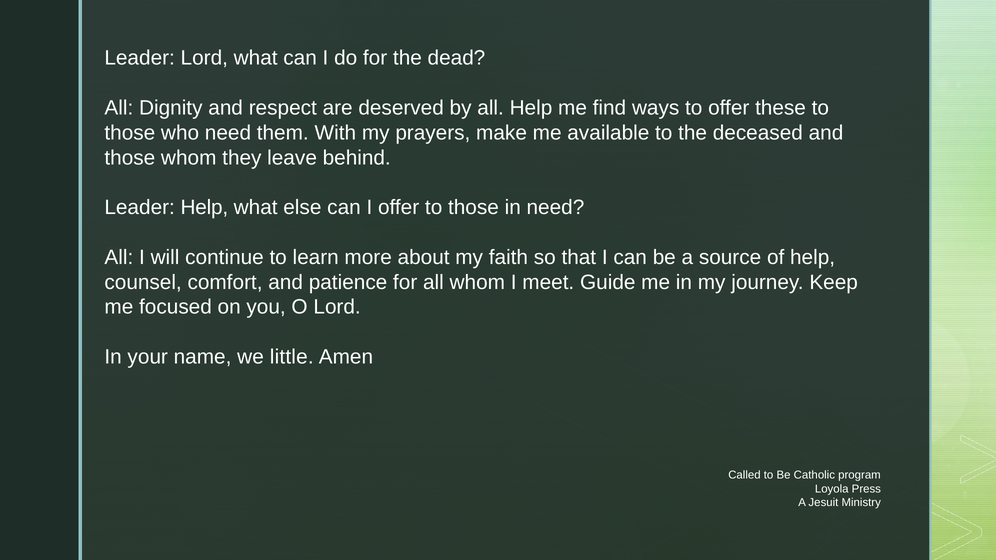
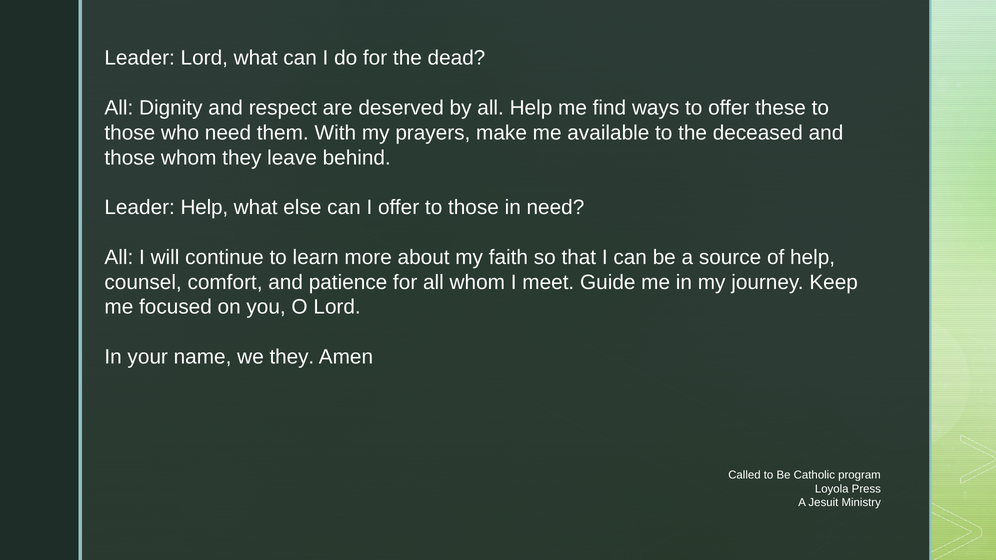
we little: little -> they (292, 357)
